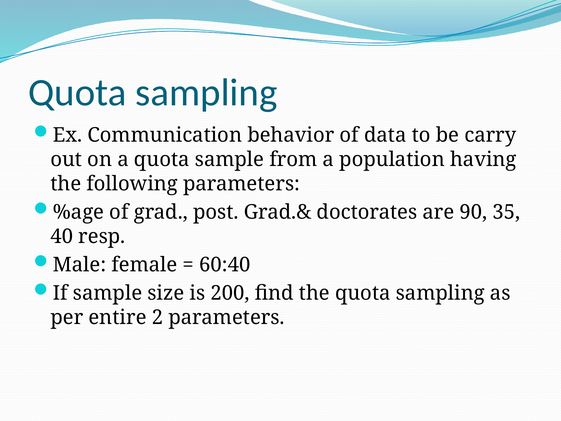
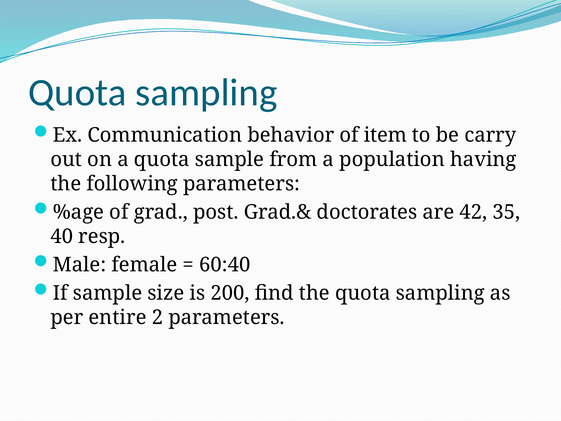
data: data -> item (385, 135)
90: 90 -> 42 (473, 212)
